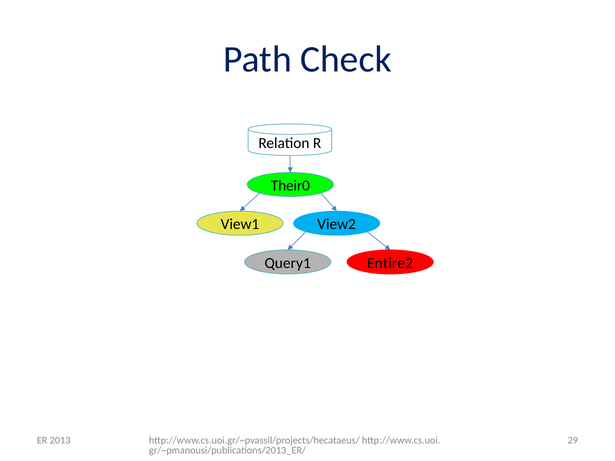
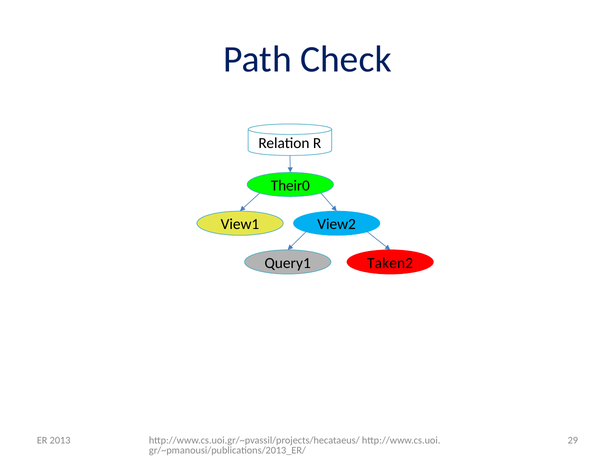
Entire2: Entire2 -> Taken2 (390, 263)
